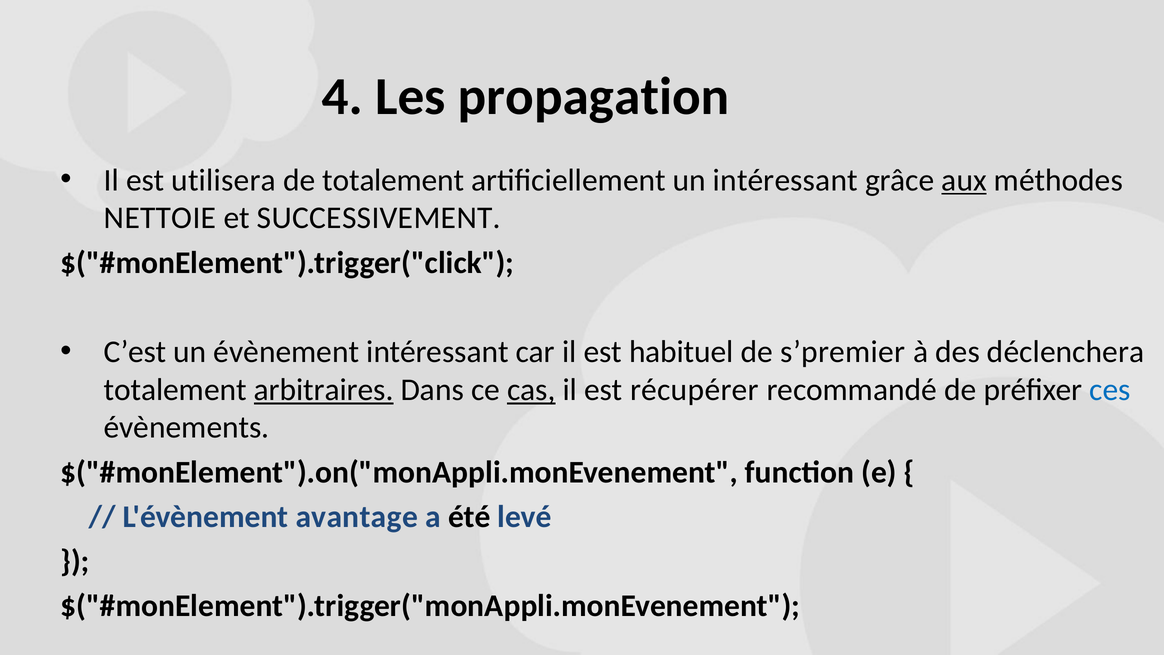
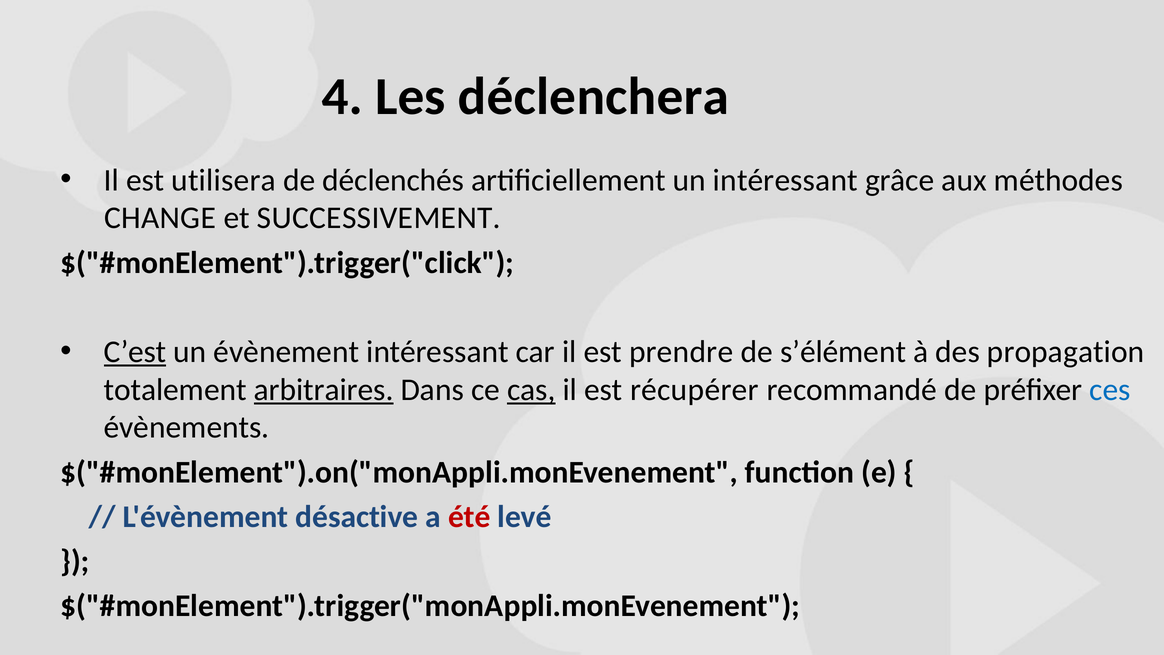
propagation: propagation -> déclenchera (594, 96)
de totalement: totalement -> déclenchés (393, 180)
aux underline: present -> none (964, 180)
NETTOIE: NETTOIE -> CHANGE (160, 218)
C’est underline: none -> present (135, 352)
habituel: habituel -> prendre (681, 352)
s’premier: s’premier -> s’élément (843, 352)
déclenchera: déclenchera -> propagation (1066, 352)
avantage: avantage -> désactive (357, 517)
été colour: black -> red (469, 517)
